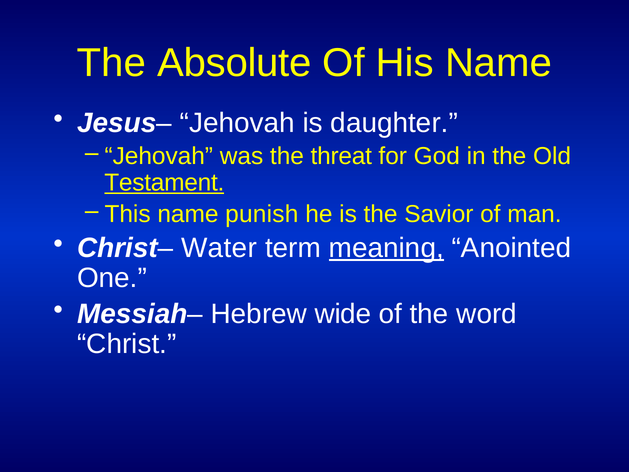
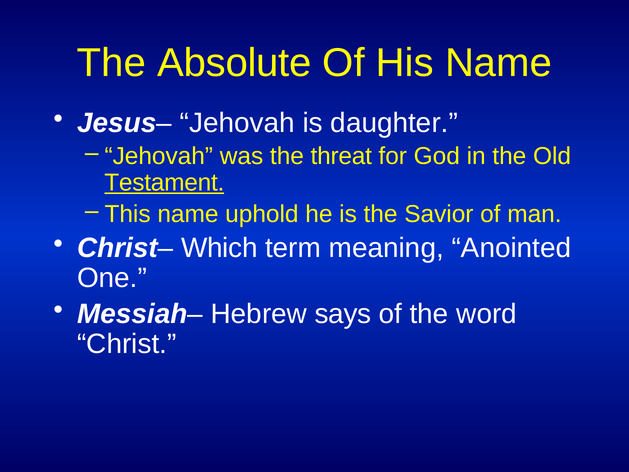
punish: punish -> uphold (262, 214)
Water: Water -> Which (219, 248)
meaning underline: present -> none (386, 248)
wide: wide -> says (343, 314)
